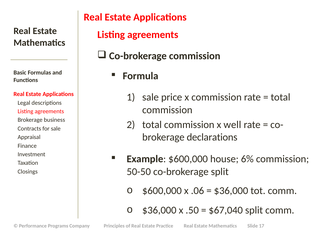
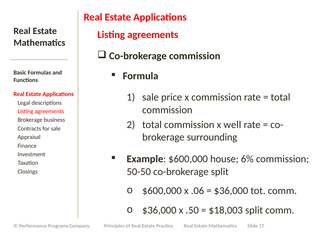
declarations: declarations -> surrounding (212, 137)
$67,040: $67,040 -> $18,003 (226, 210)
